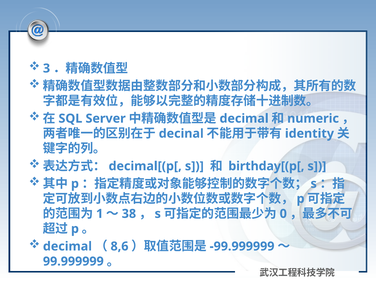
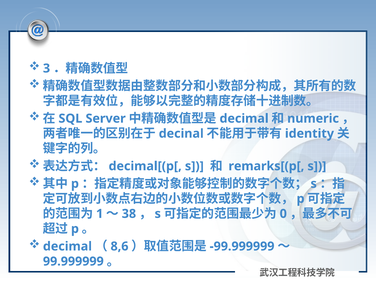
birthday[(p[: birthday[(p[ -> remarks[(p[ (266, 166)
